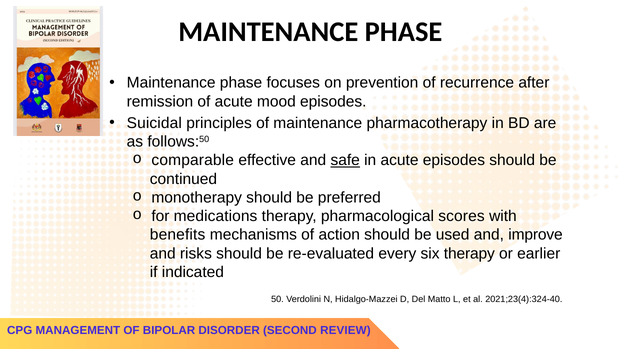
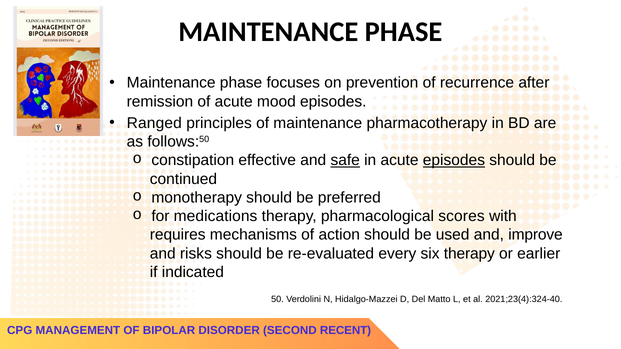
Suicidal: Suicidal -> Ranged (154, 123)
comparable: comparable -> constipation (193, 160)
episodes underline: none -> present (454, 160)
benefits: benefits -> requires (178, 235)
REVIEW: REVIEW -> RECENT (346, 331)
